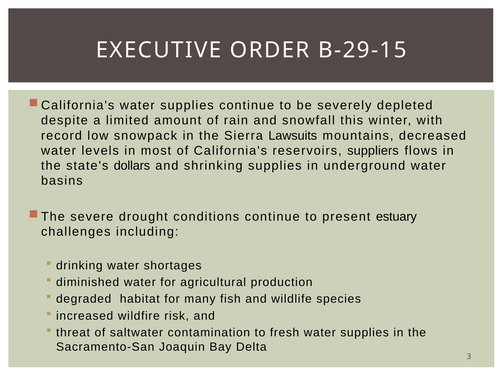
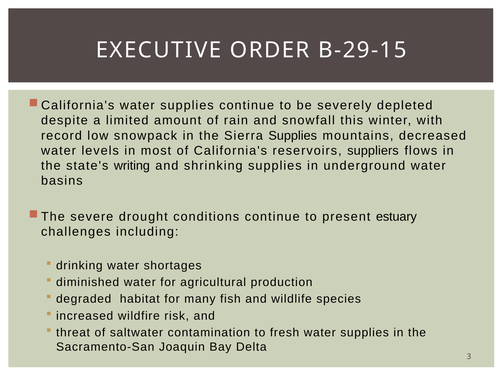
Sierra Lawsuits: Lawsuits -> Supplies (293, 136)
dollars: dollars -> writing (132, 166)
